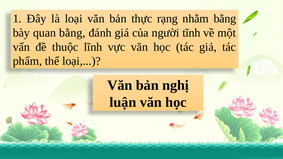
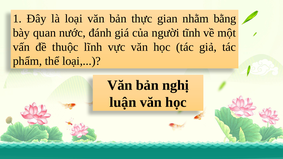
rạng: rạng -> gian (167, 19)
quan bằng: bằng -> nước (72, 33)
